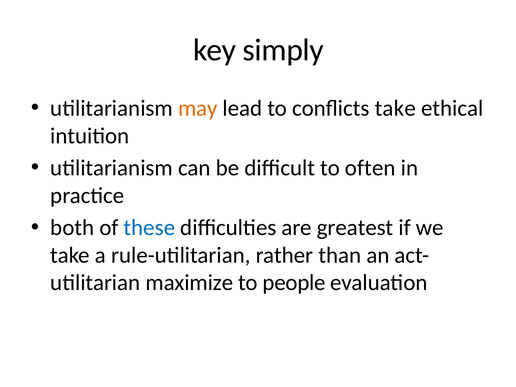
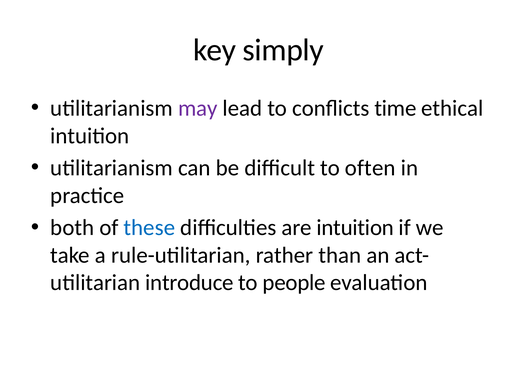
may colour: orange -> purple (198, 108)
conflicts take: take -> time (395, 108)
are greatest: greatest -> intuition (355, 228)
maximize: maximize -> introduce (189, 283)
